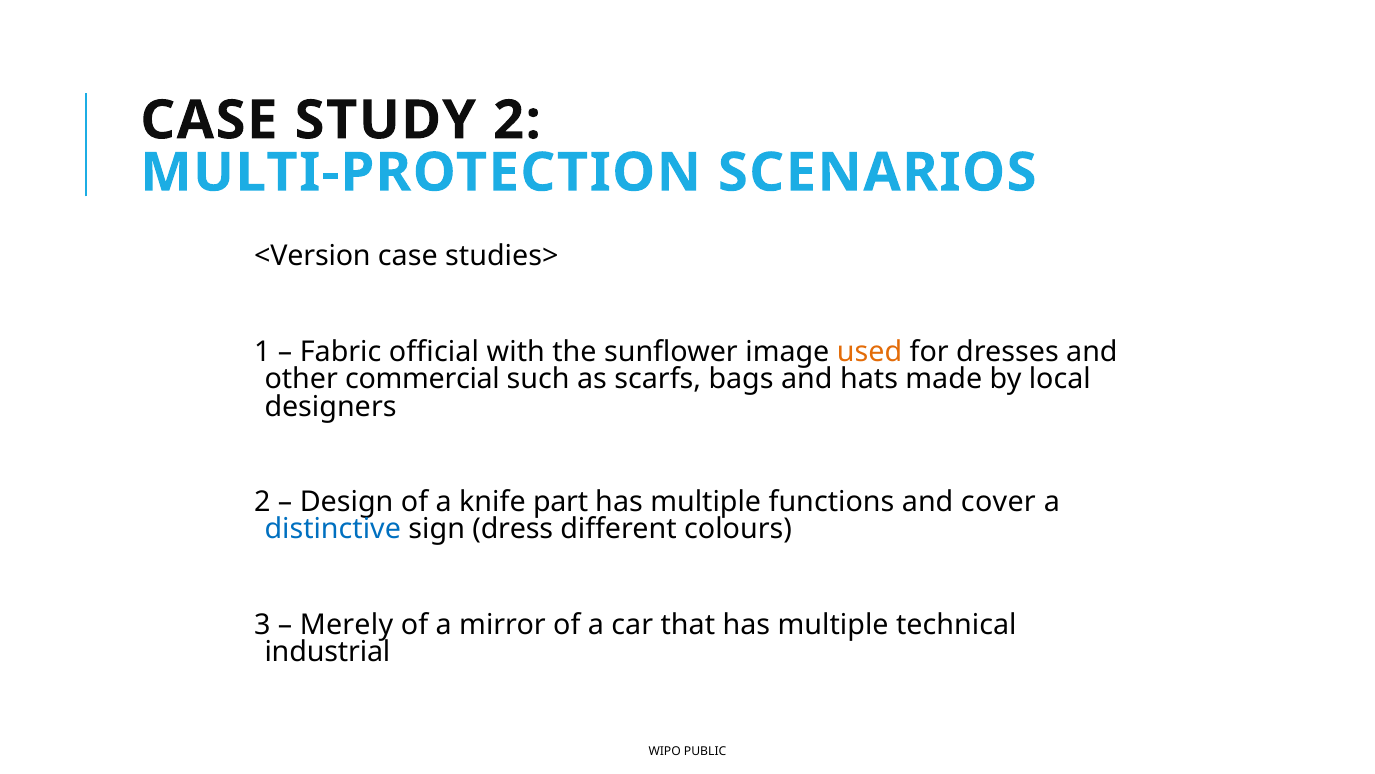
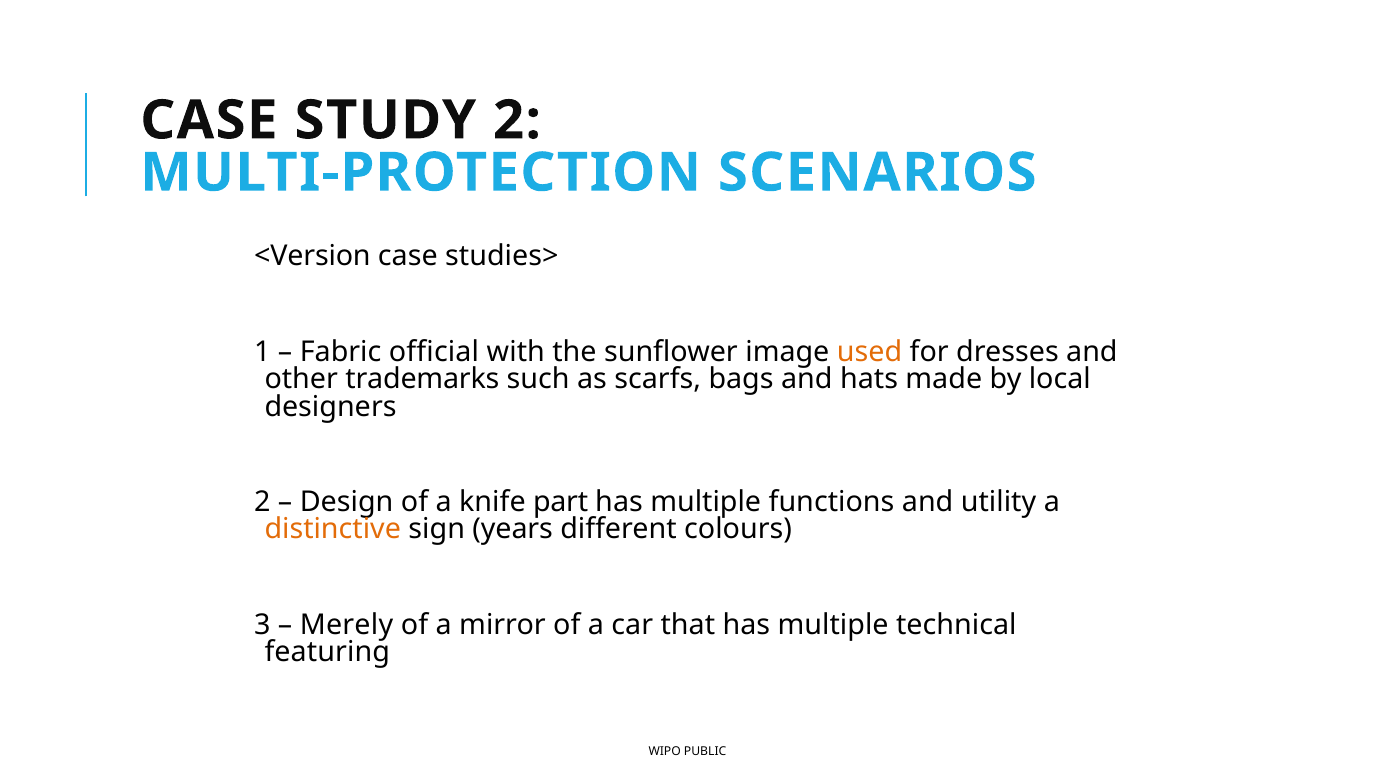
commercial: commercial -> trademarks (422, 379)
cover: cover -> utility (999, 502)
distinctive colour: blue -> orange (333, 529)
dress: dress -> years (513, 529)
industrial: industrial -> featuring (327, 652)
